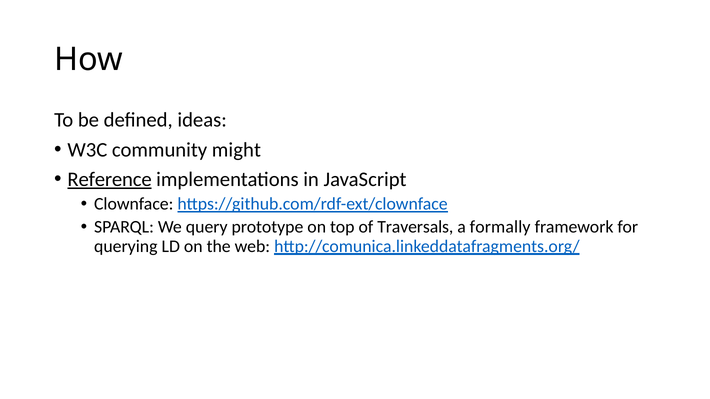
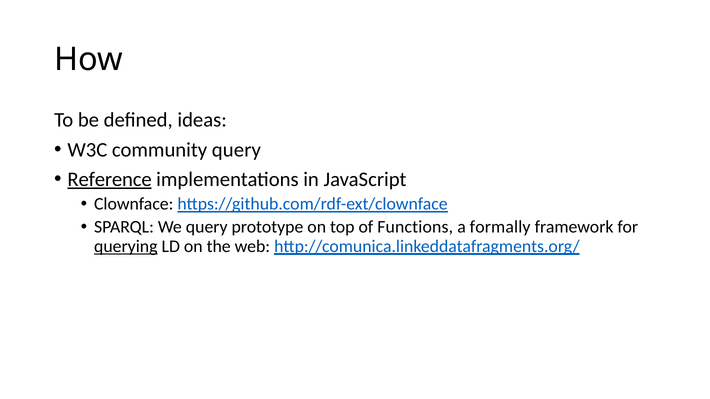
community might: might -> query (236, 150)
Traversals: Traversals -> Functions (415, 227)
querying underline: none -> present (126, 247)
